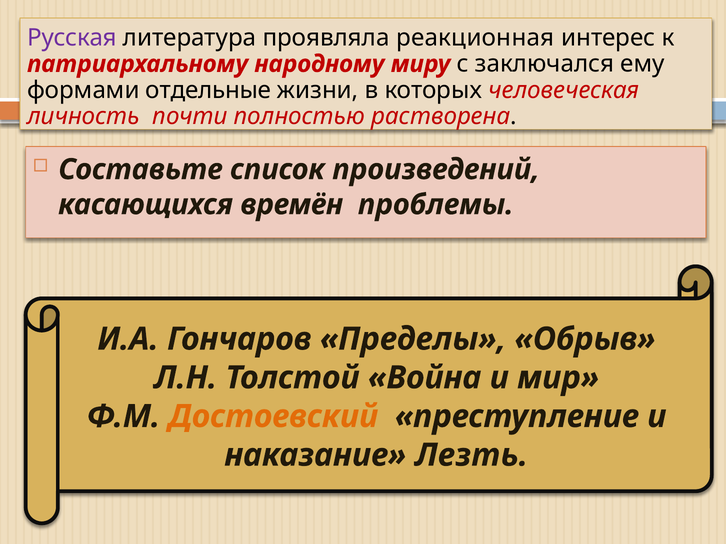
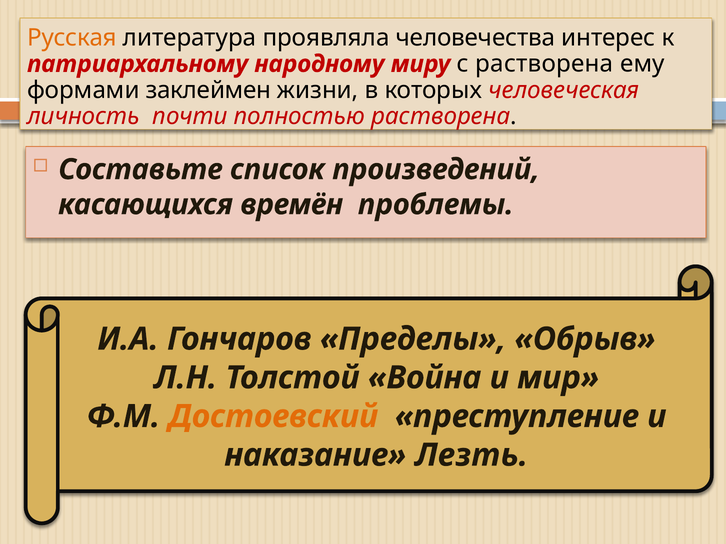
Русская colour: purple -> orange (72, 38)
реакционная: реакционная -> человечества (475, 38)
с заключался: заключался -> растворена (544, 64)
отдельные: отдельные -> заклеймен (208, 90)
